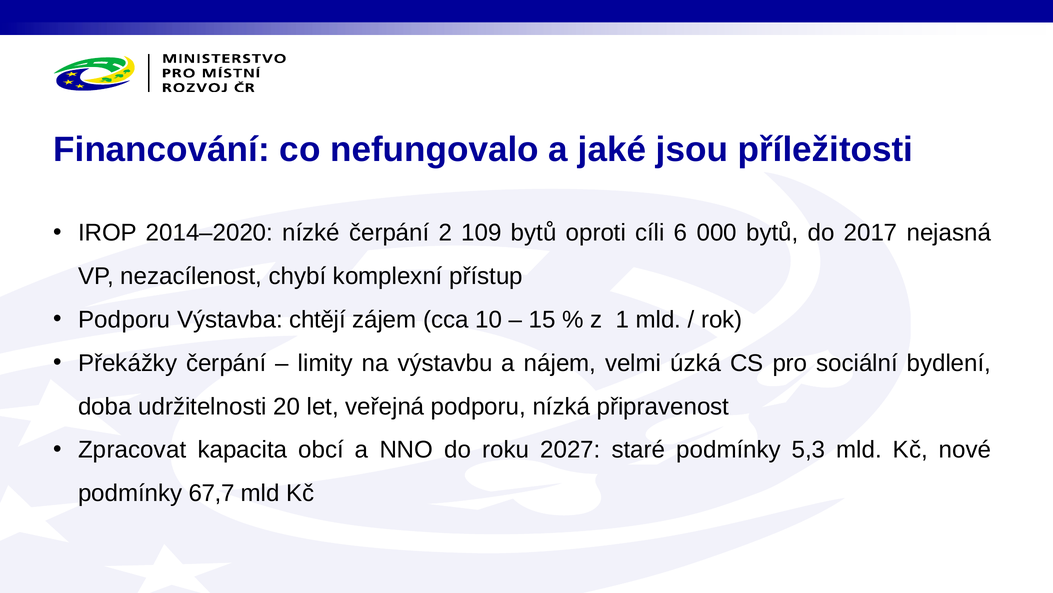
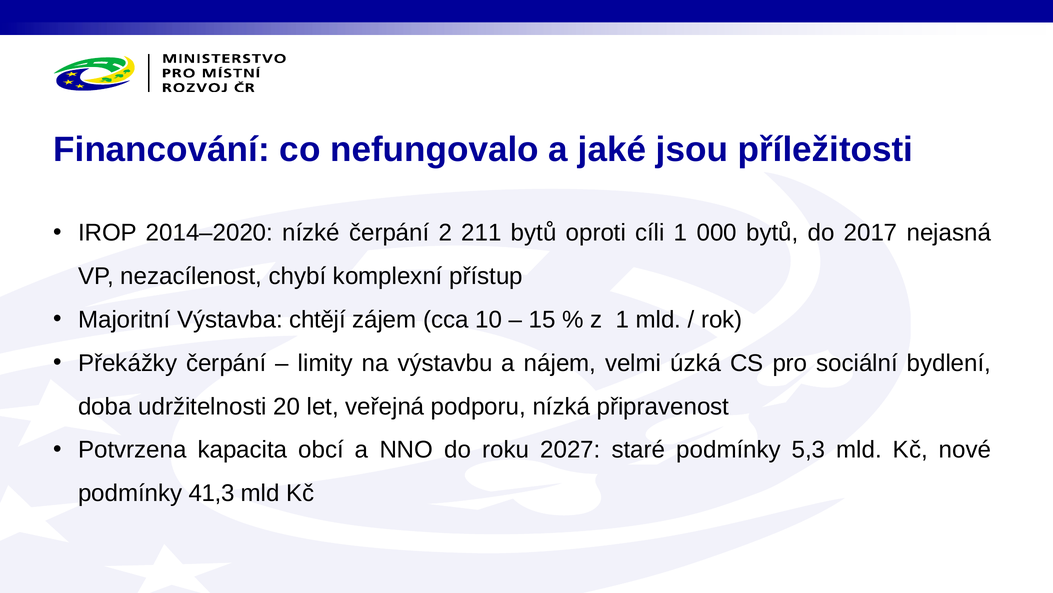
109: 109 -> 211 (482, 233)
cíli 6: 6 -> 1 (681, 233)
Podporu: Podporu -> Majoritní (124, 319)
Zpracovat: Zpracovat -> Potvrzena (132, 449)
67,7: 67,7 -> 41,3 (212, 493)
